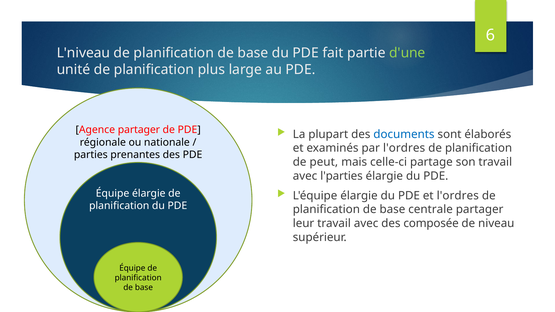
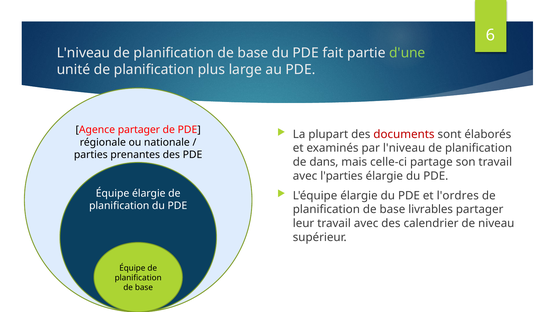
documents colour: blue -> red (404, 134)
par l'ordres: l'ordres -> l'niveau (404, 148)
peut: peut -> dans (324, 162)
centrale: centrale -> livrables (431, 210)
composée: composée -> calendrier (431, 224)
